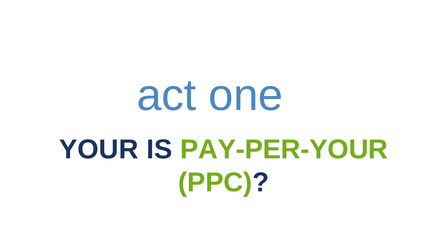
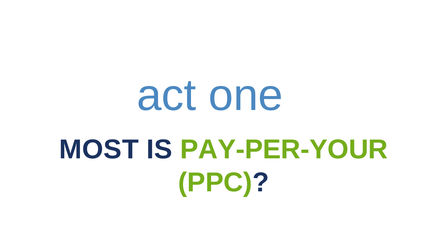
YOUR: YOUR -> MOST (99, 150)
